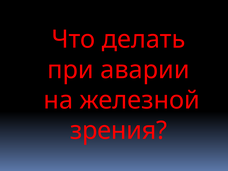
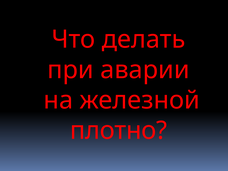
зрения: зрения -> плотно (119, 131)
